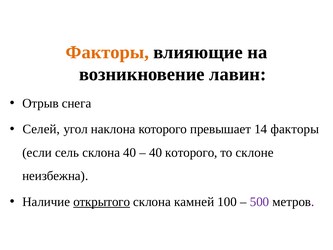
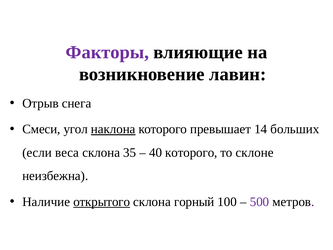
Факторы colour: orange -> purple (107, 52)
Селей: Селей -> Смеси (41, 129)
наклона underline: none -> present (113, 129)
14 факторы: факторы -> больших (295, 129)
сель: сель -> веса (67, 152)
склона 40: 40 -> 35 (130, 152)
камней: камней -> горный (194, 202)
